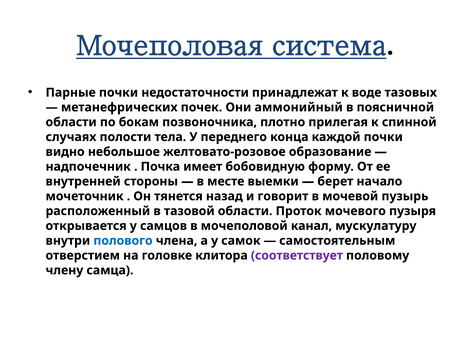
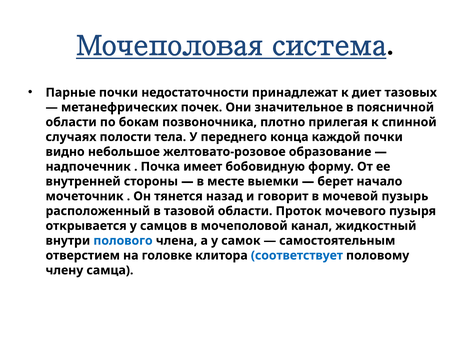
воде: воде -> диет (367, 92)
аммонийный: аммонийный -> значительное (299, 107)
мускулатуру: мускулатуру -> жидкостный (376, 225)
соответствует colour: purple -> blue (297, 255)
